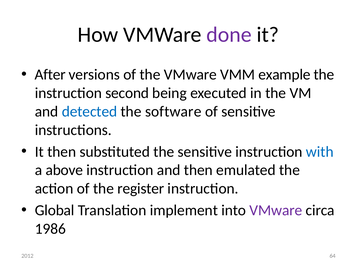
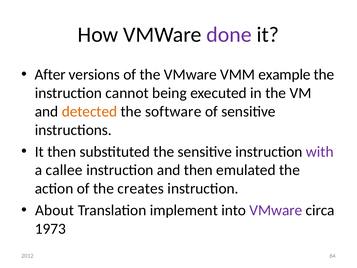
second: second -> cannot (127, 93)
detected colour: blue -> orange (89, 111)
with colour: blue -> purple (320, 152)
above: above -> callee (64, 170)
register: register -> creates (141, 188)
Global: Global -> About (55, 210)
1986: 1986 -> 1973 (50, 229)
